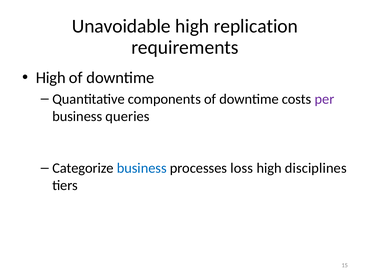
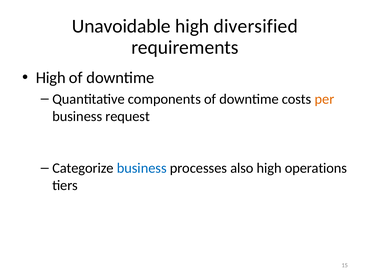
replication: replication -> diversified (256, 26)
per colour: purple -> orange (324, 99)
queries: queries -> request (128, 116)
loss: loss -> also (242, 168)
disciplines: disciplines -> operations (316, 168)
